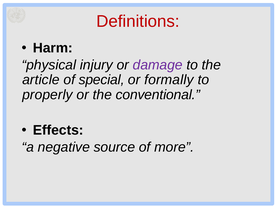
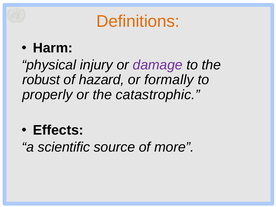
Definitions colour: red -> orange (138, 21)
article: article -> robust (41, 80)
special: special -> hazard (102, 80)
conventional: conventional -> catastrophic (158, 95)
negative: negative -> scientific (64, 147)
